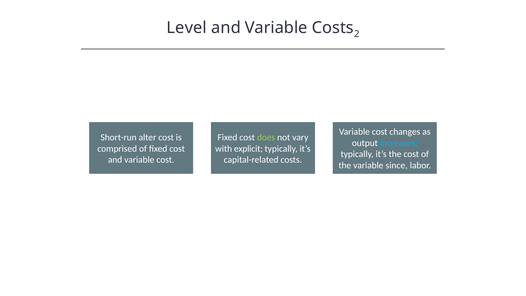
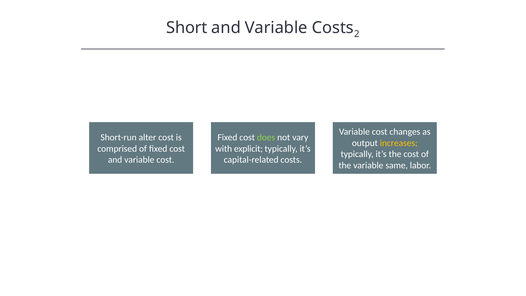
Level: Level -> Short (187, 28)
increases colour: light blue -> yellow (399, 143)
since: since -> same (397, 165)
